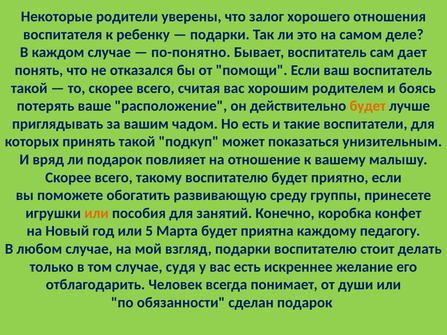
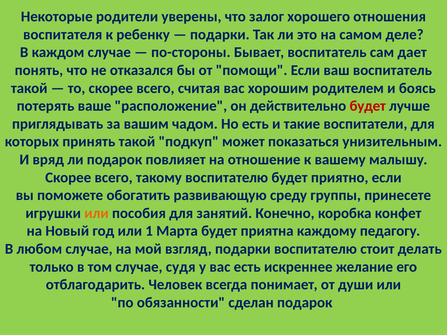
по-понятно: по-понятно -> по-стороны (191, 52)
будет colour: orange -> red (368, 106)
5: 5 -> 1 (149, 231)
